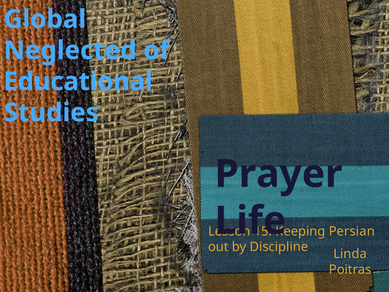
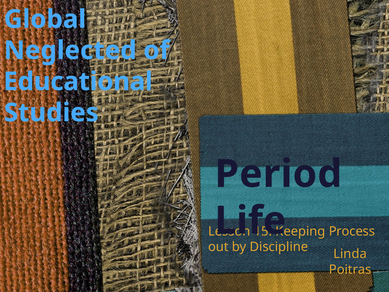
Prayer: Prayer -> Period (278, 174)
Persian: Persian -> Process (352, 231)
